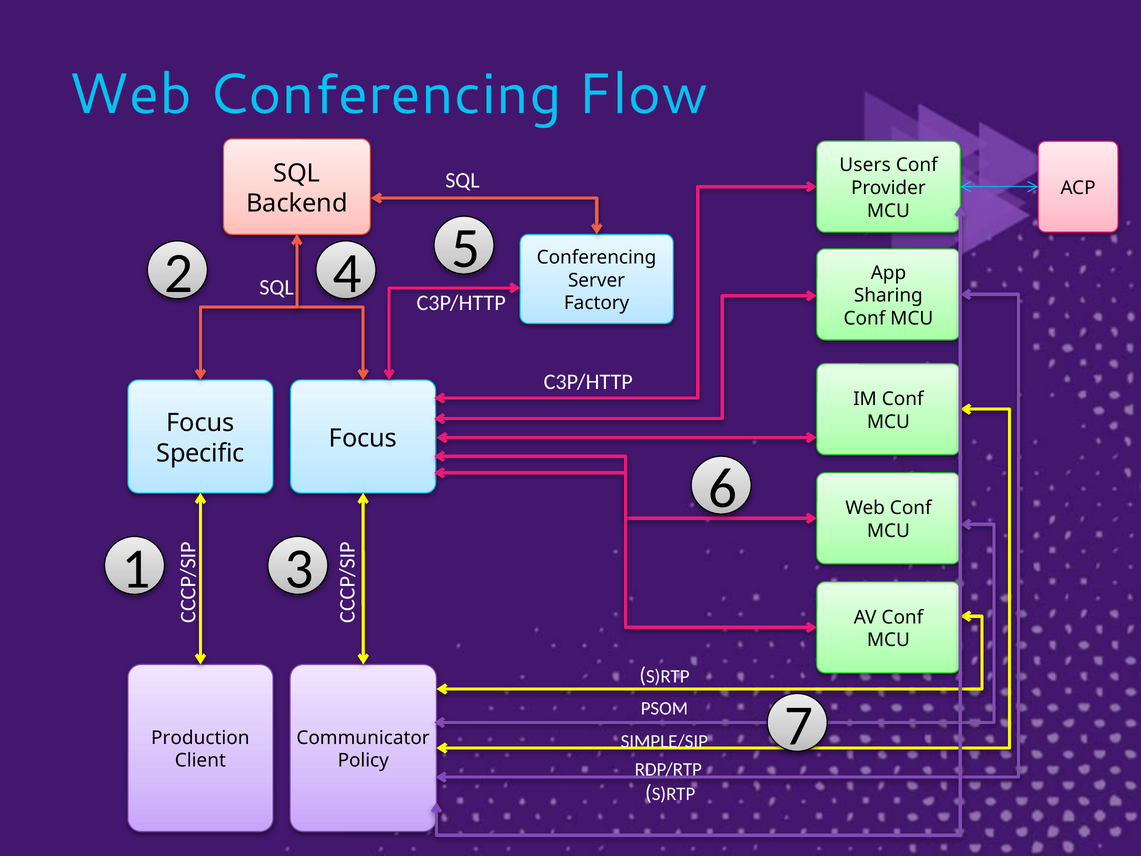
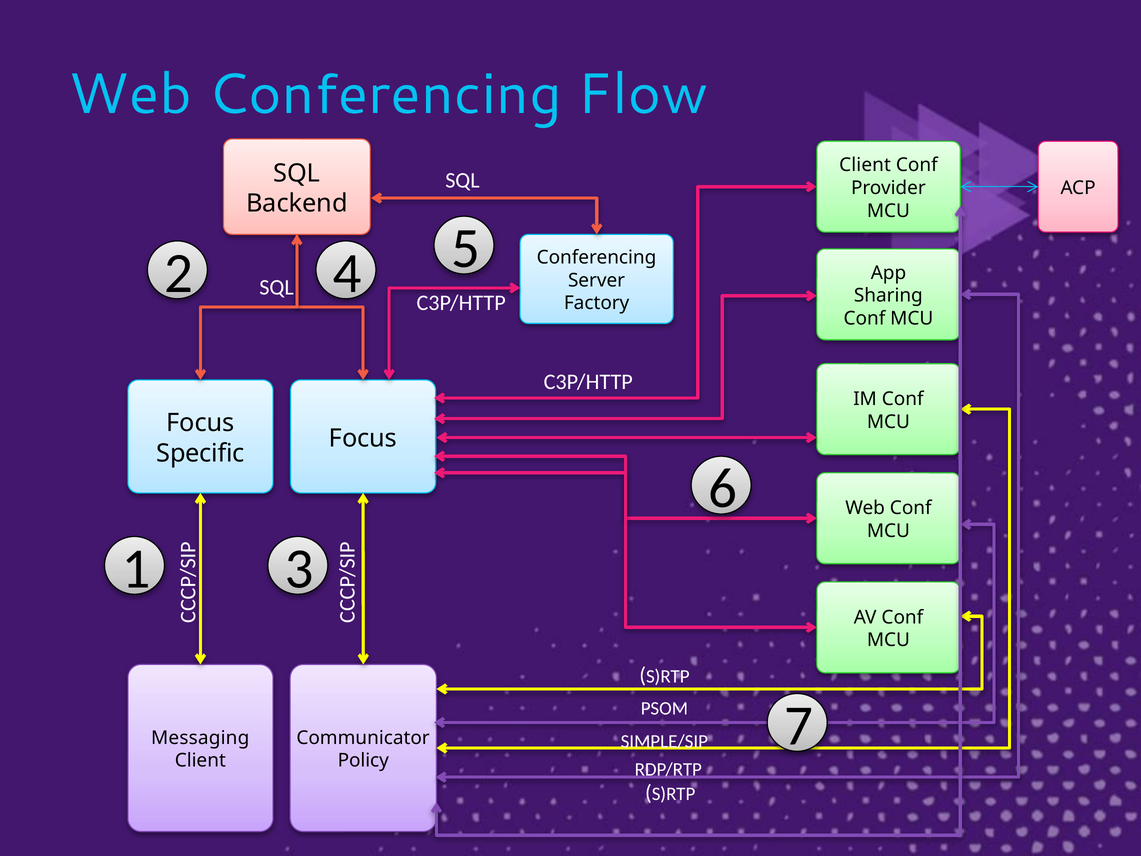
Users: Users -> Client (865, 165)
Production: Production -> Messaging (200, 738)
